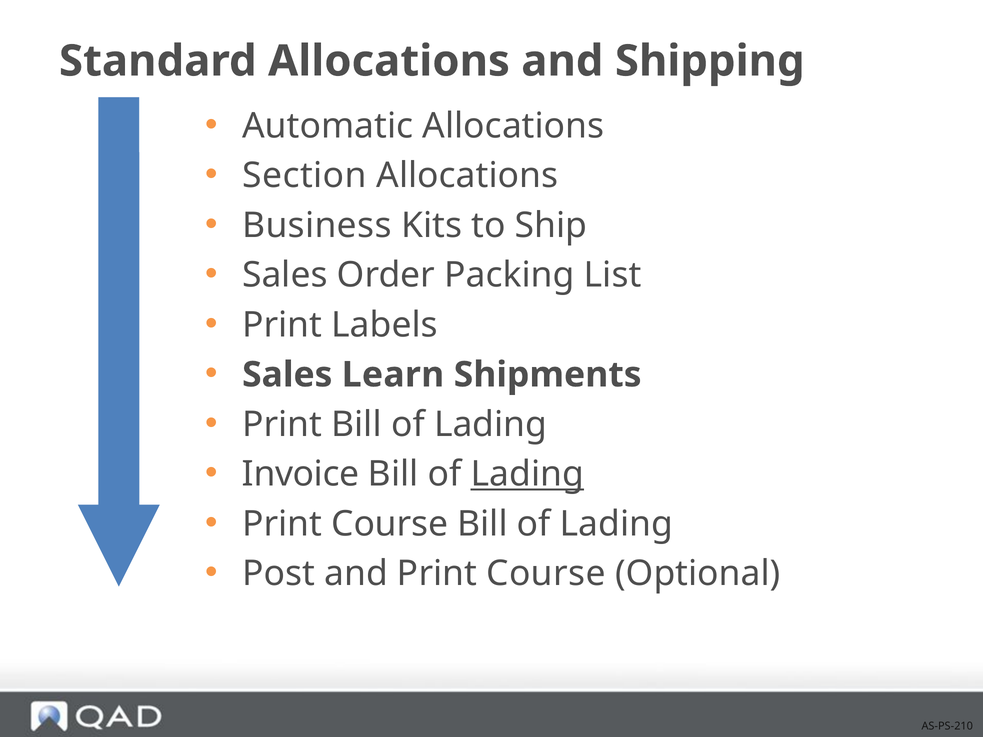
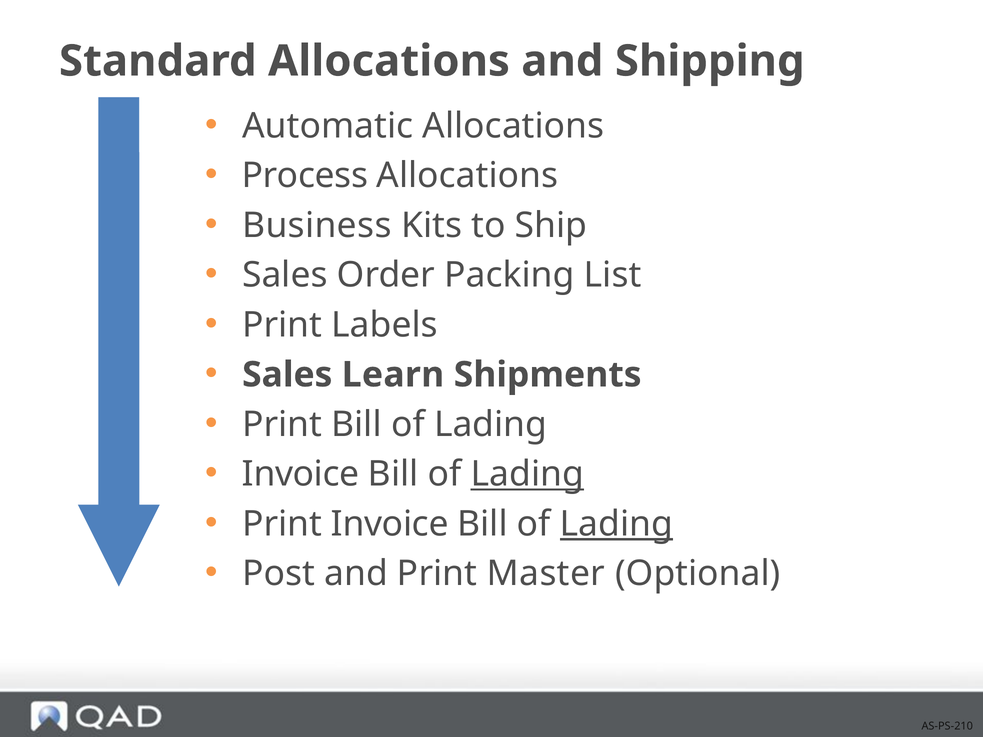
Section: Section -> Process (305, 176)
Course: Course -> Invoice (390, 524)
Lading underline: none -> present (616, 524)
and Print Course: Course -> Master (546, 574)
